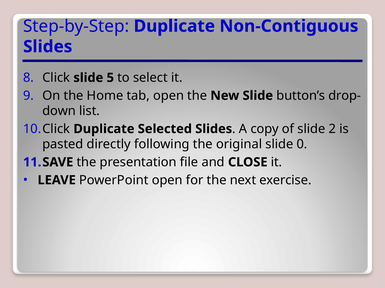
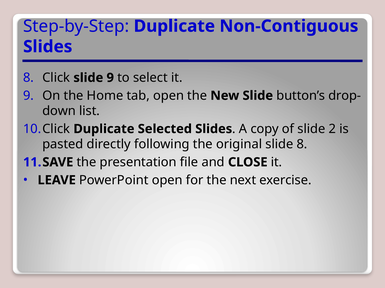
slide 5: 5 -> 9 (110, 78)
slide 0: 0 -> 8 (302, 145)
